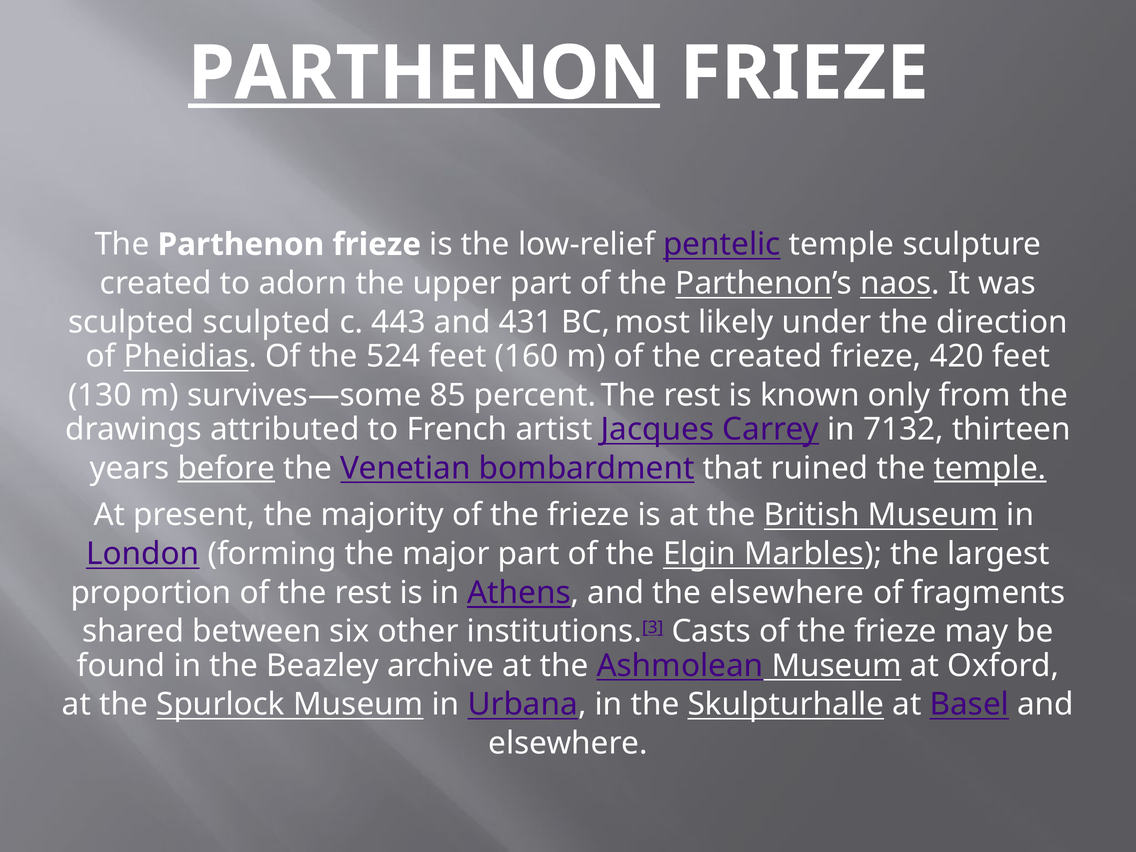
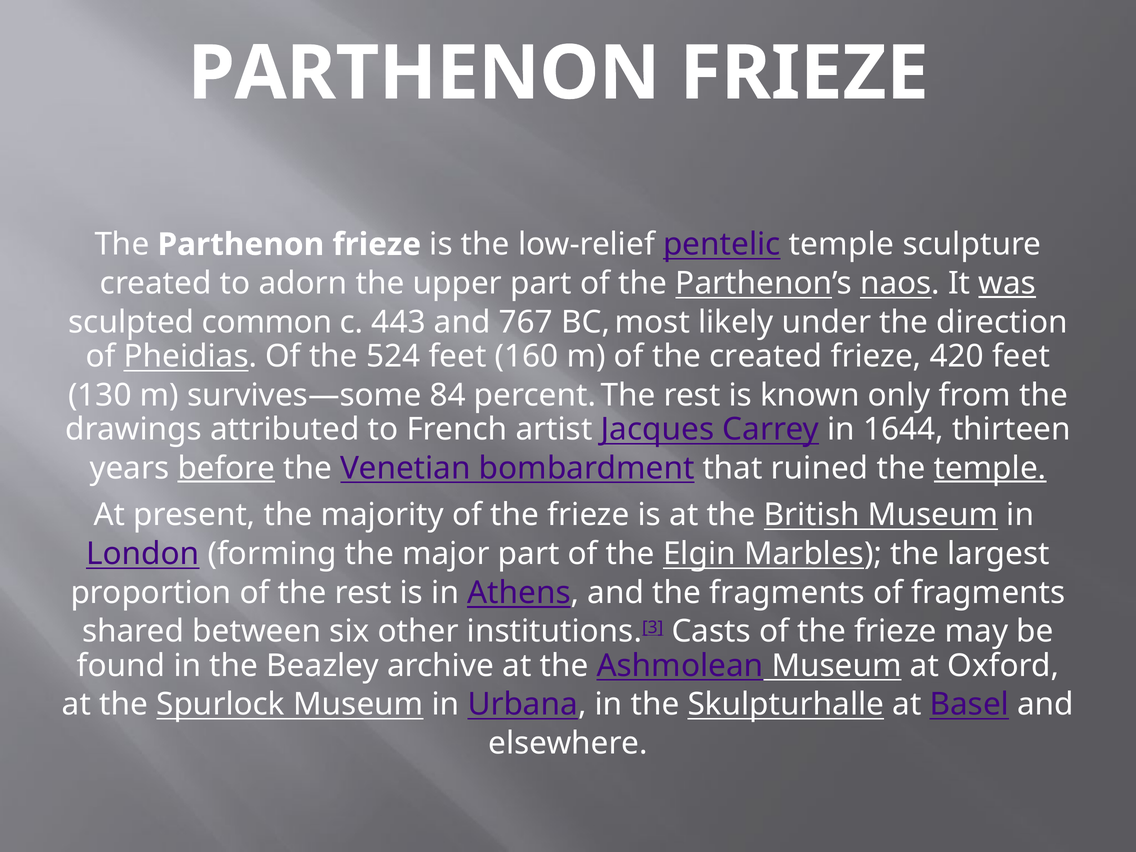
PARTHENON underline: present -> none (424, 73)
was underline: none -> present (1007, 283)
sculpted sculpted: sculpted -> common (267, 322)
431: 431 -> 767 (526, 322)
85: 85 -> 84 (448, 395)
7132: 7132 -> 1644 (903, 429)
the elsewhere: elsewhere -> fragments (787, 593)
